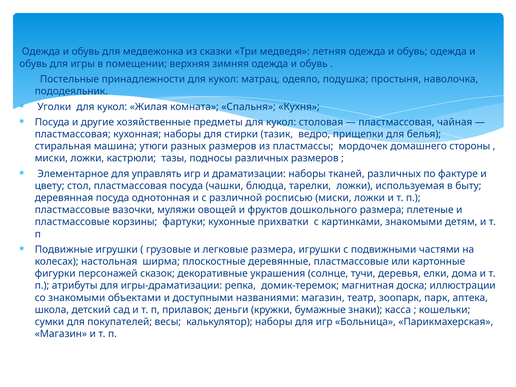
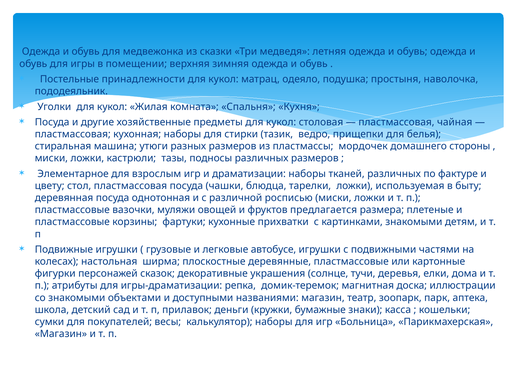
управлять: управлять -> взрослым (157, 174)
дошкольного: дошкольного -> предлагается (324, 210)
легковые размера: размера -> автобусе (274, 250)
